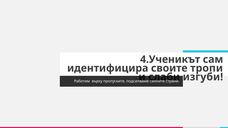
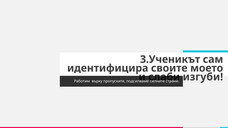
4.Ученикът: 4.Ученикът -> 3.Ученикът (170, 60)
тропи: тропи -> моето (207, 68)
